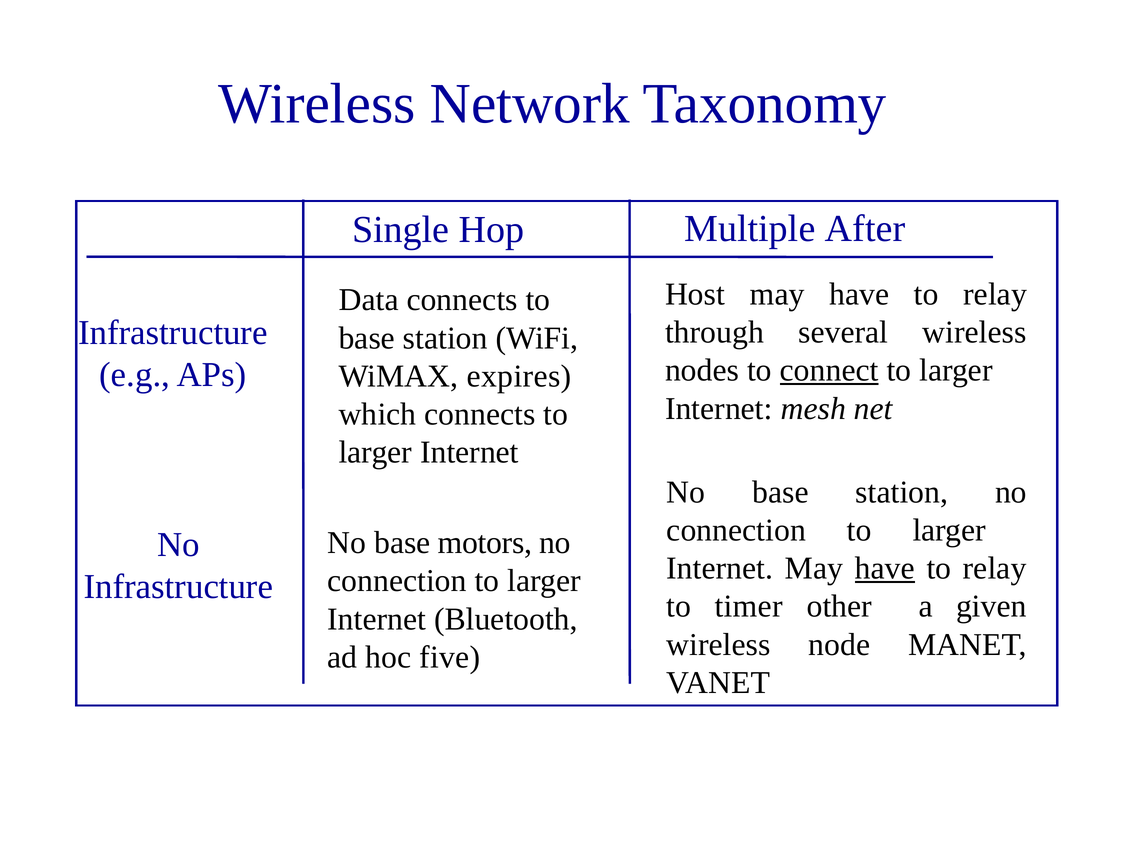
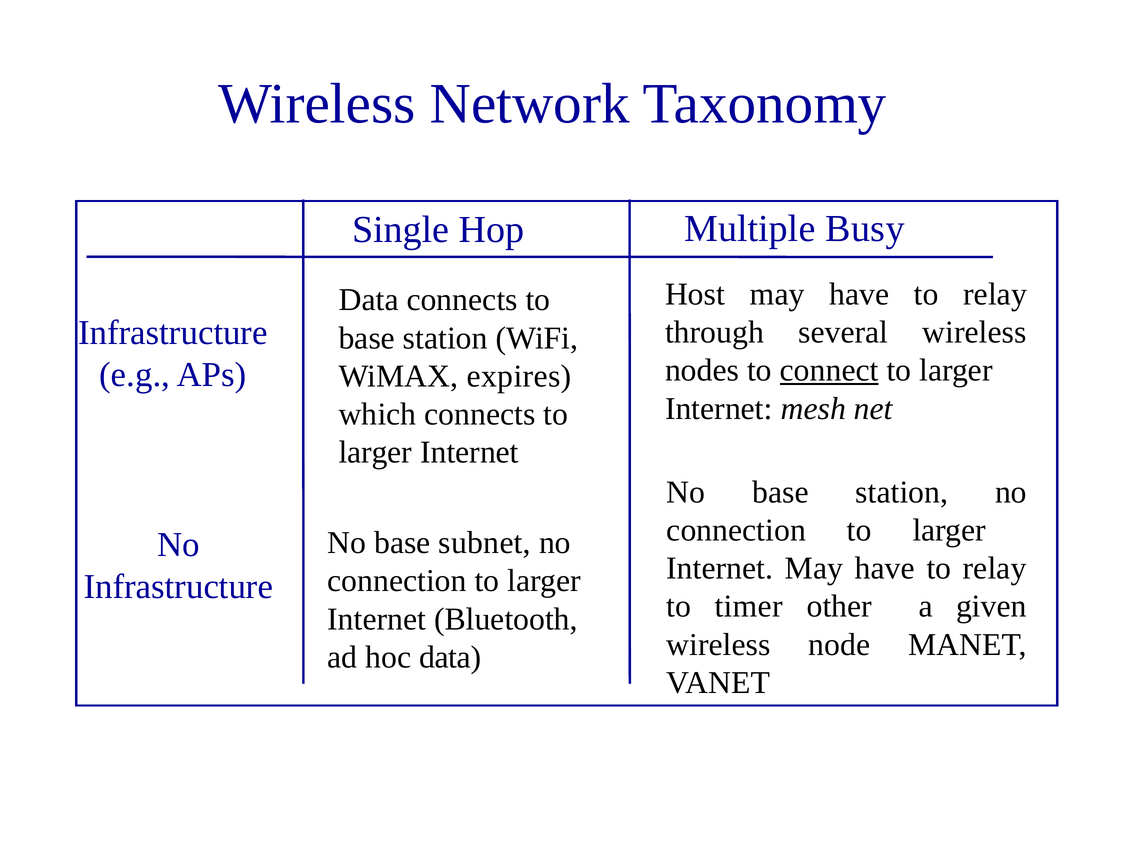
After: After -> Busy (865, 229)
motors: motors -> subnet (485, 542)
have underline: present -> none (885, 568)
hoc five: five -> data (450, 657)
